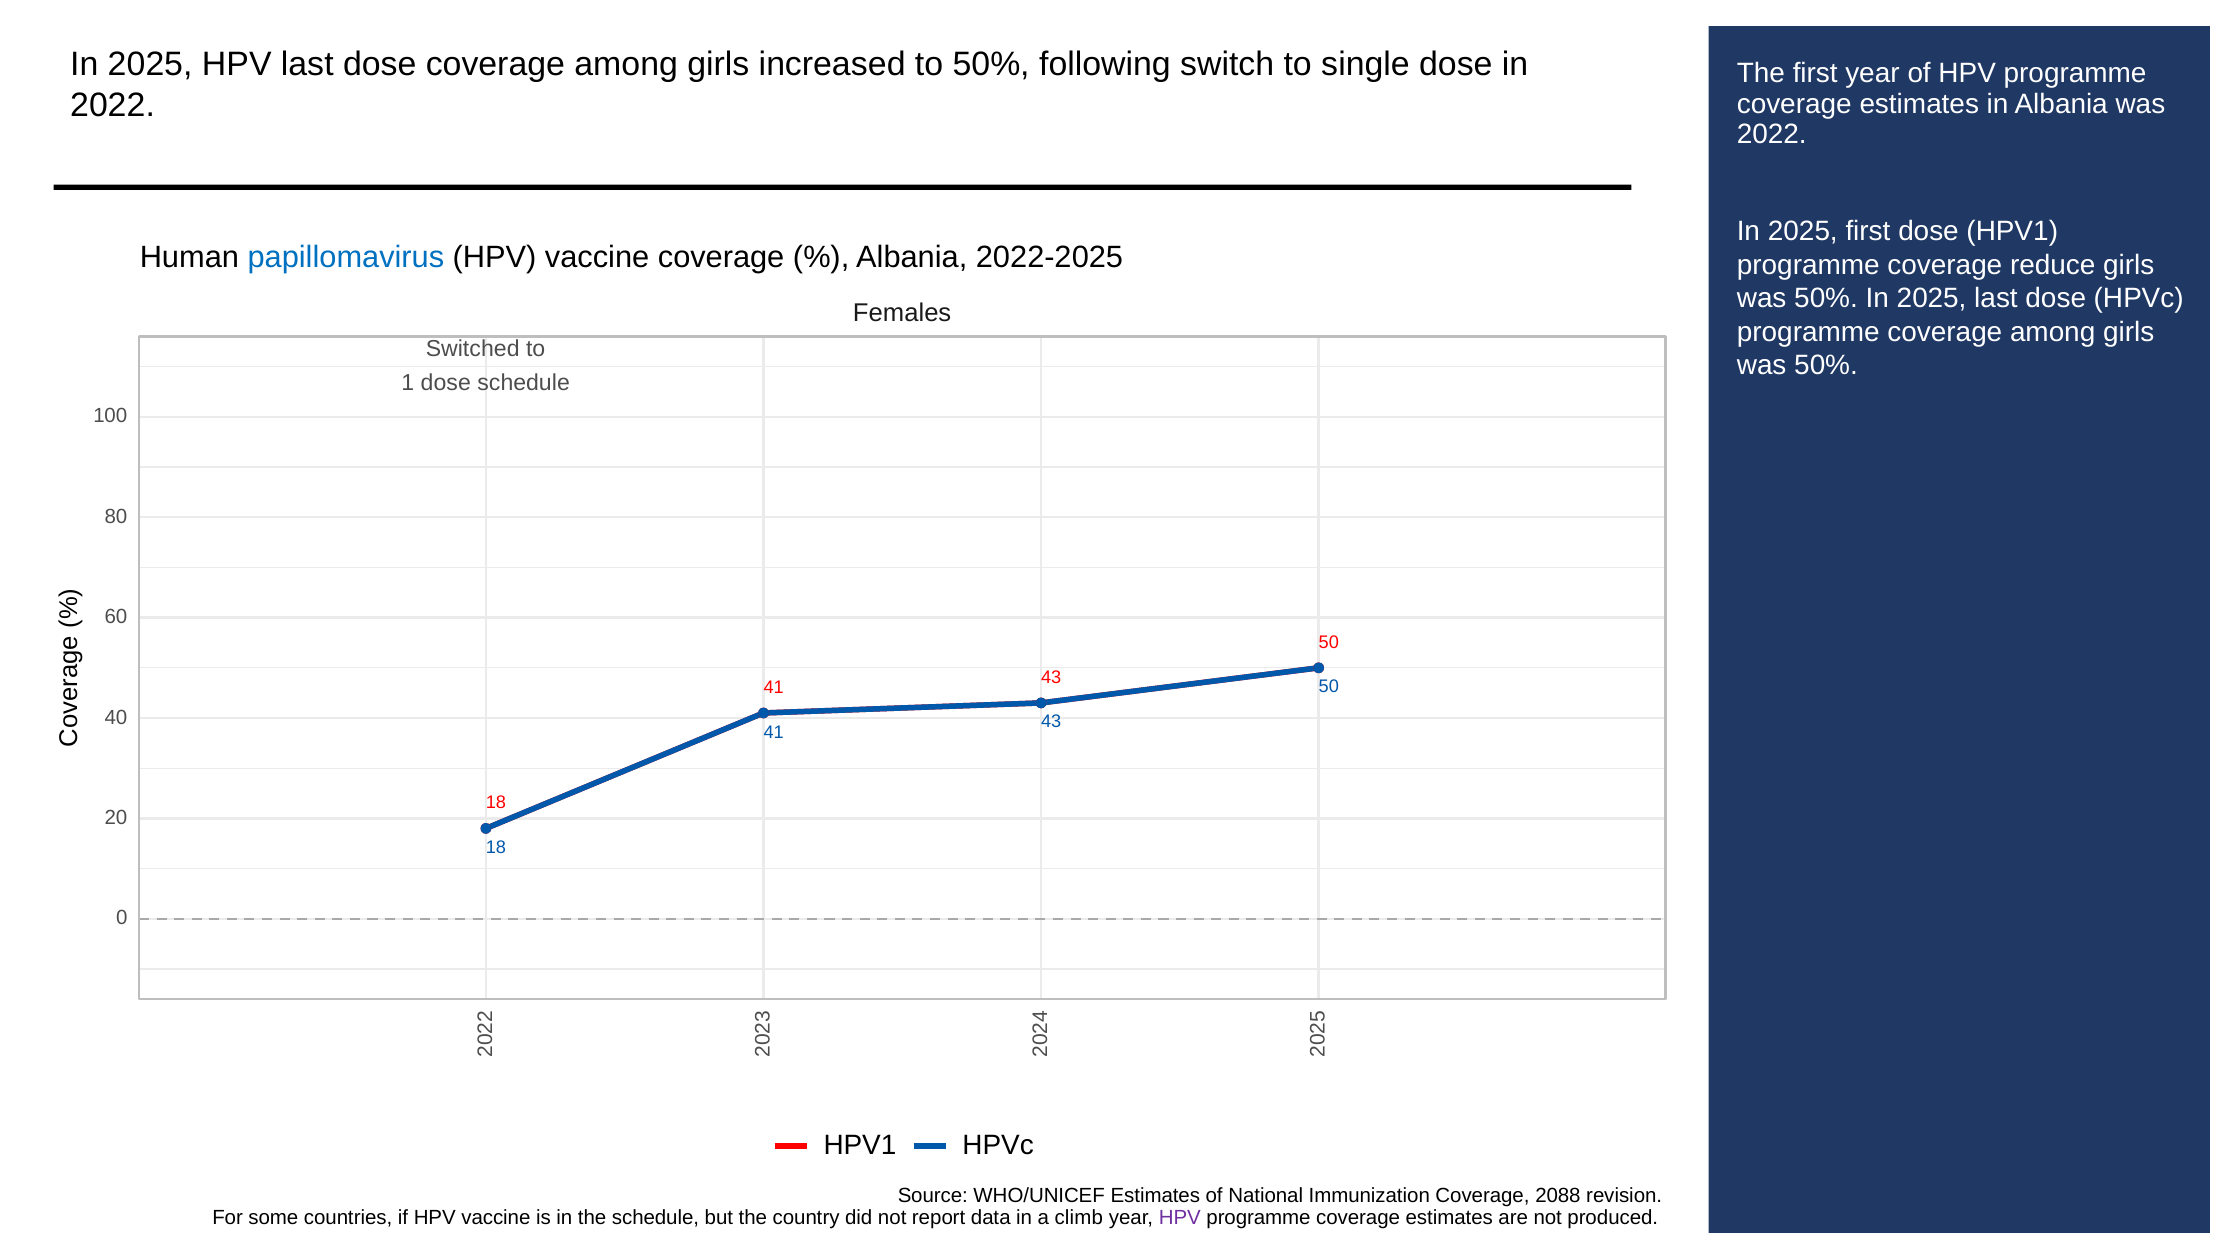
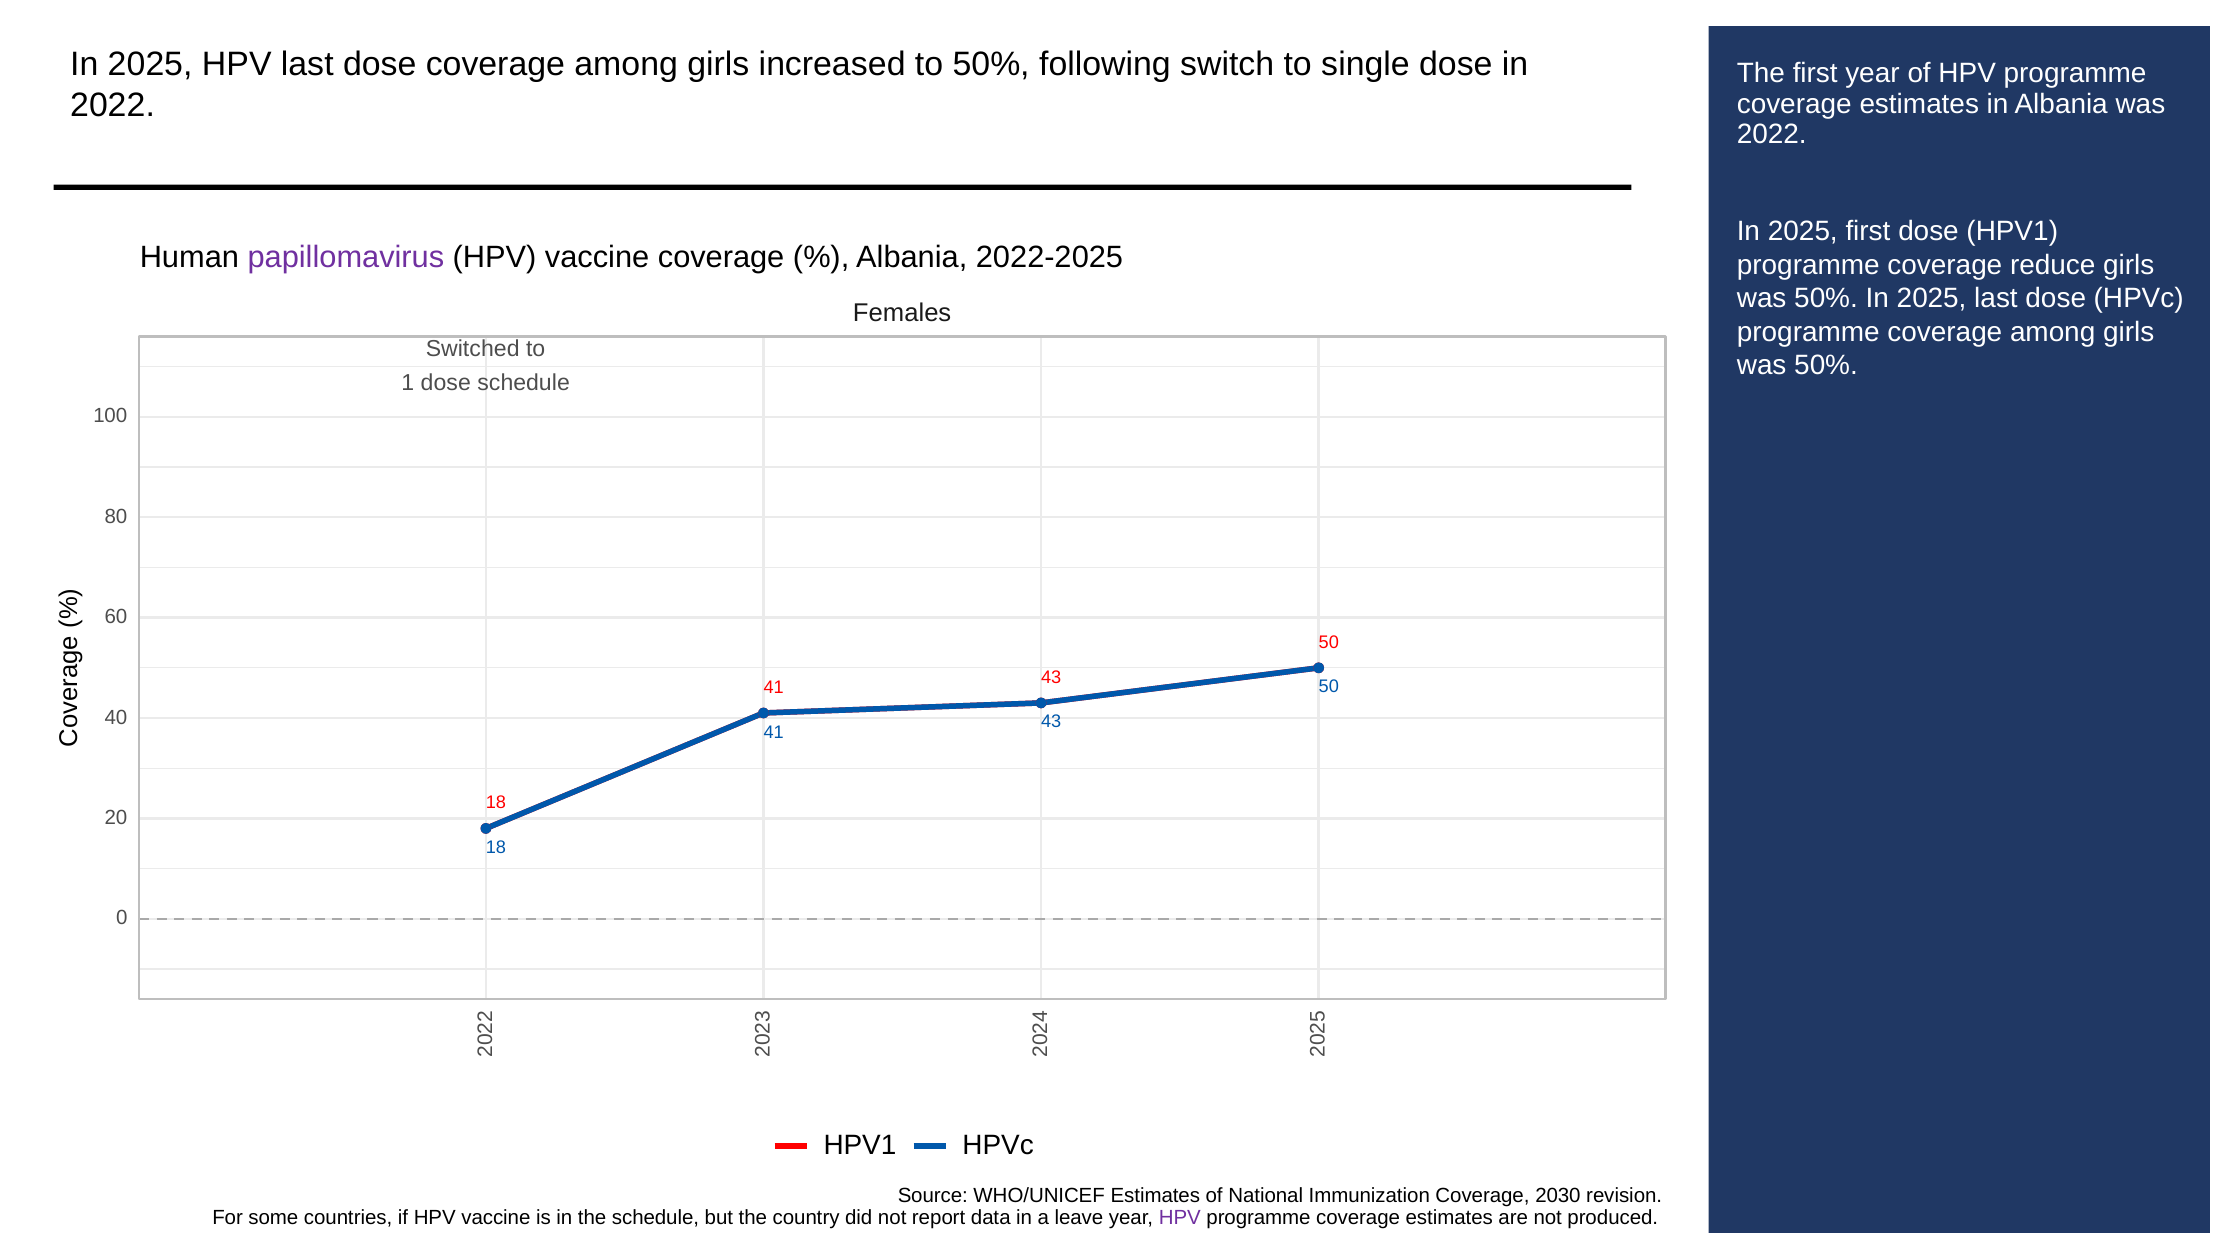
papillomavirus colour: blue -> purple (346, 258)
2088: 2088 -> 2030 (1558, 1196)
climb: climb -> leave (1079, 1218)
